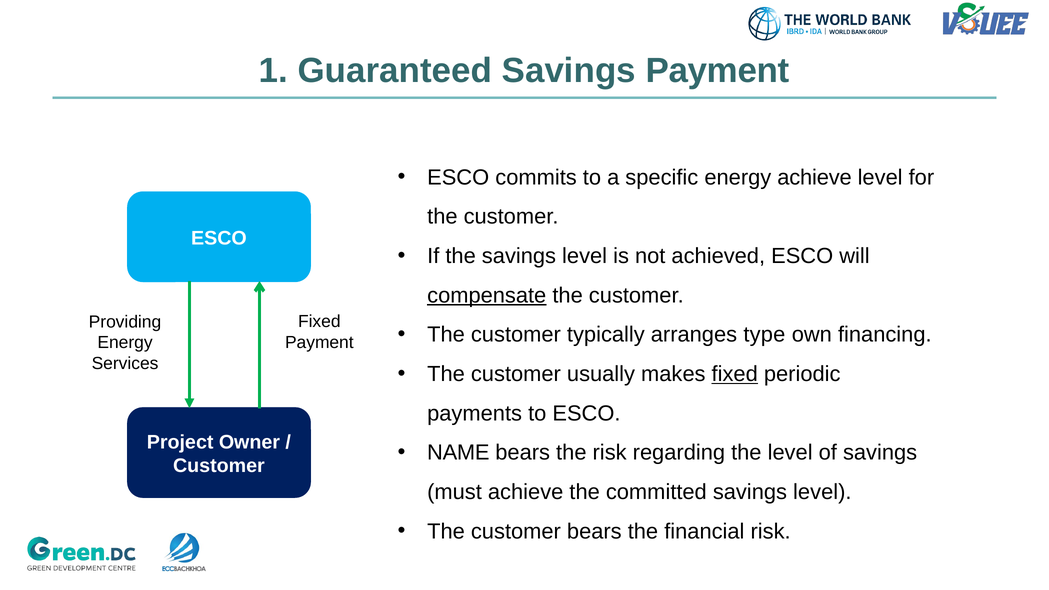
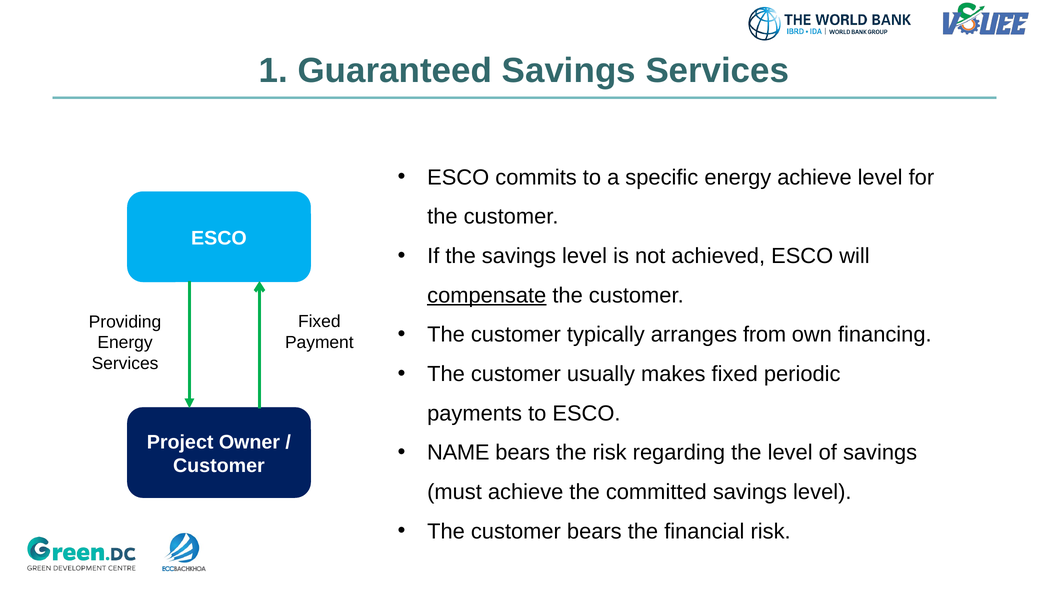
Savings Payment: Payment -> Services (717, 71)
type: type -> from (765, 335)
fixed underline: present -> none (735, 374)
